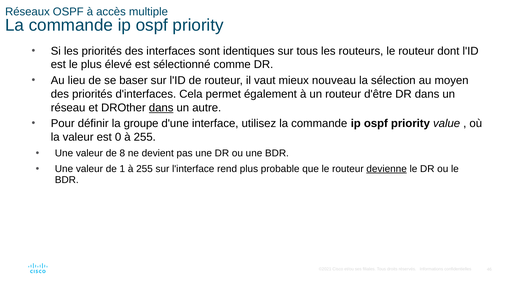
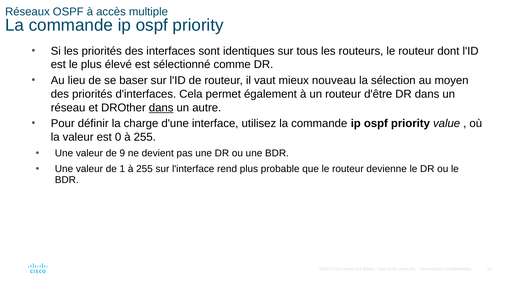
groupe: groupe -> charge (141, 124)
8: 8 -> 9 (122, 153)
devienne underline: present -> none (387, 169)
